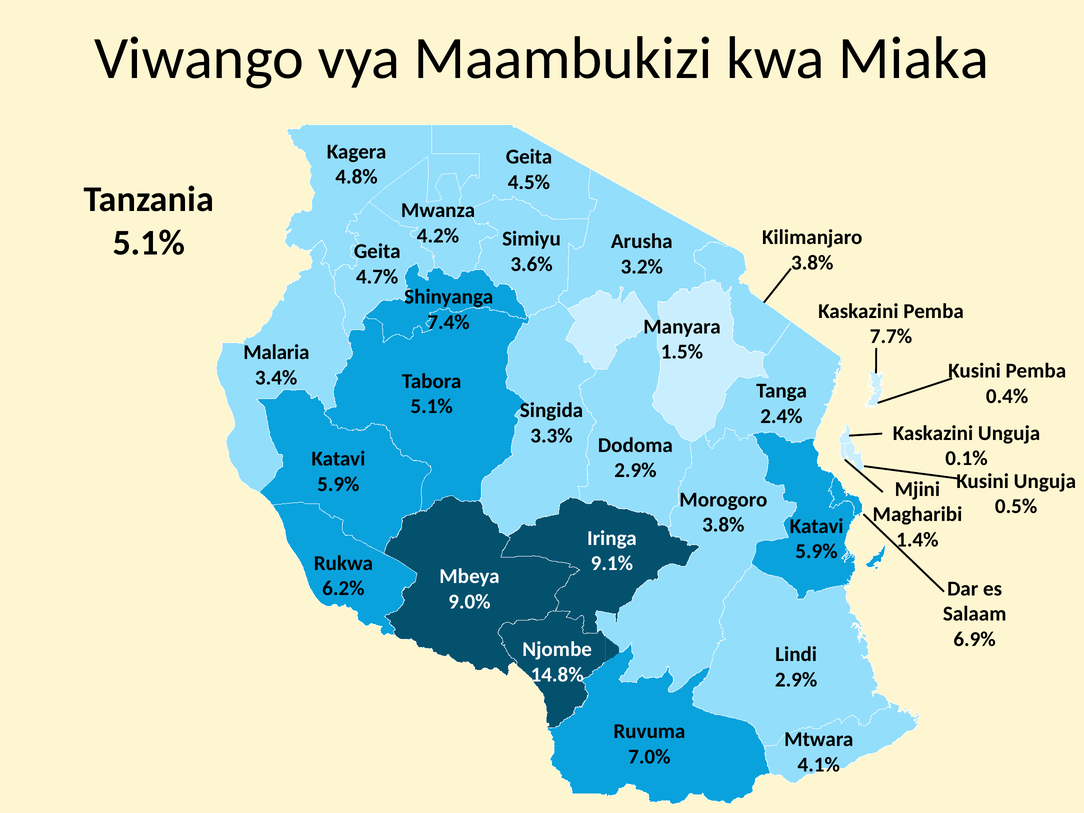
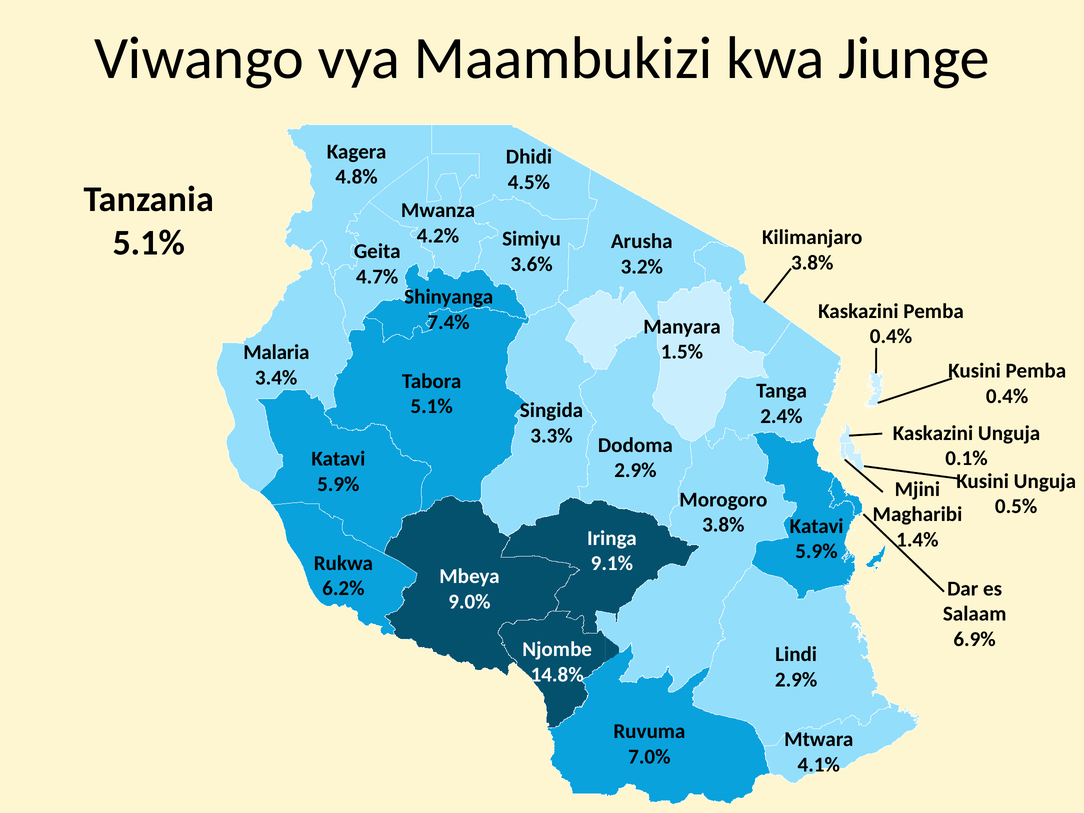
Miaka: Miaka -> Jiunge (914, 58)
Geita: Geita -> Dhidi (529, 157)
7.7%: 7.7% -> 0.4% (891, 336)
